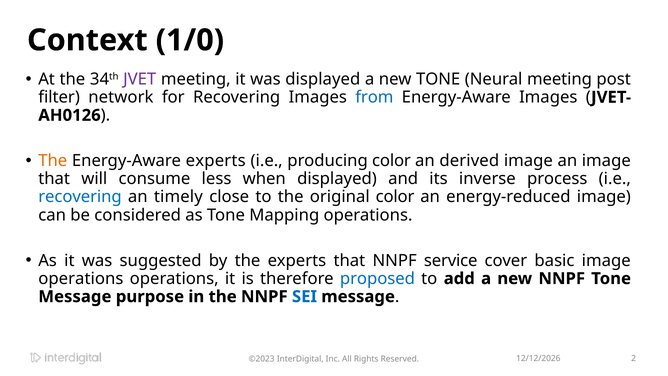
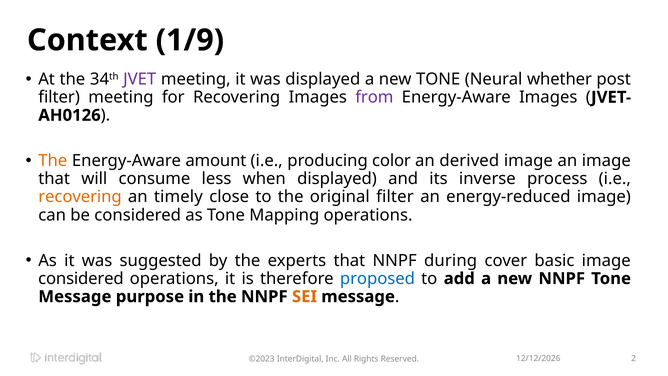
1/0: 1/0 -> 1/9 (190, 40)
Neural meeting: meeting -> whether (559, 79)
filter network: network -> meeting (121, 97)
from colour: blue -> purple (374, 97)
Energy-Aware experts: experts -> amount (216, 161)
recovering colour: blue -> orange (80, 197)
original color: color -> filter (395, 197)
service: service -> during (451, 260)
operations: operations -> considered (81, 278)
SEI colour: blue -> orange (304, 296)
